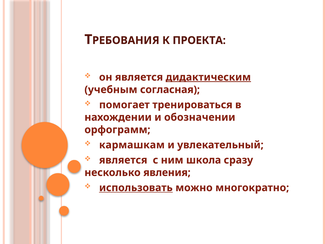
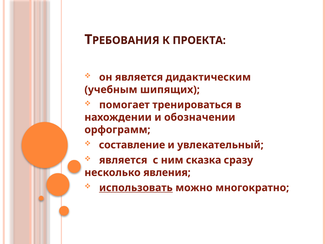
дидактическим underline: present -> none (208, 77)
согласная: согласная -> шипящих (170, 90)
кармашкам: кармашкам -> составление (132, 145)
школа: школа -> сказка (204, 160)
